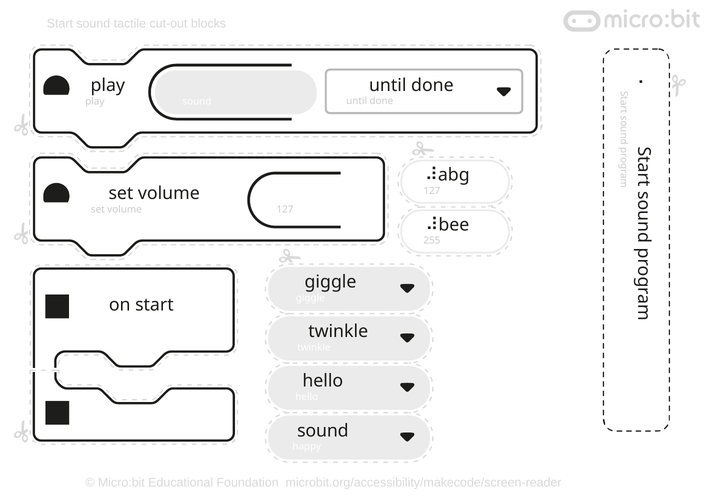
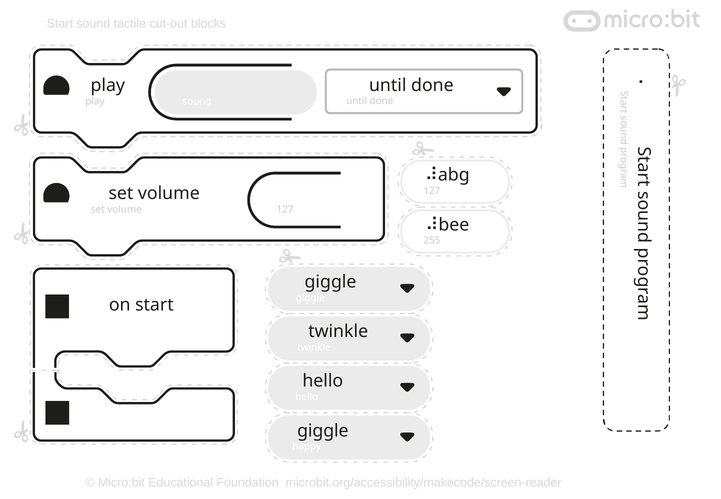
sound: sound -> giggle (323, 431)
